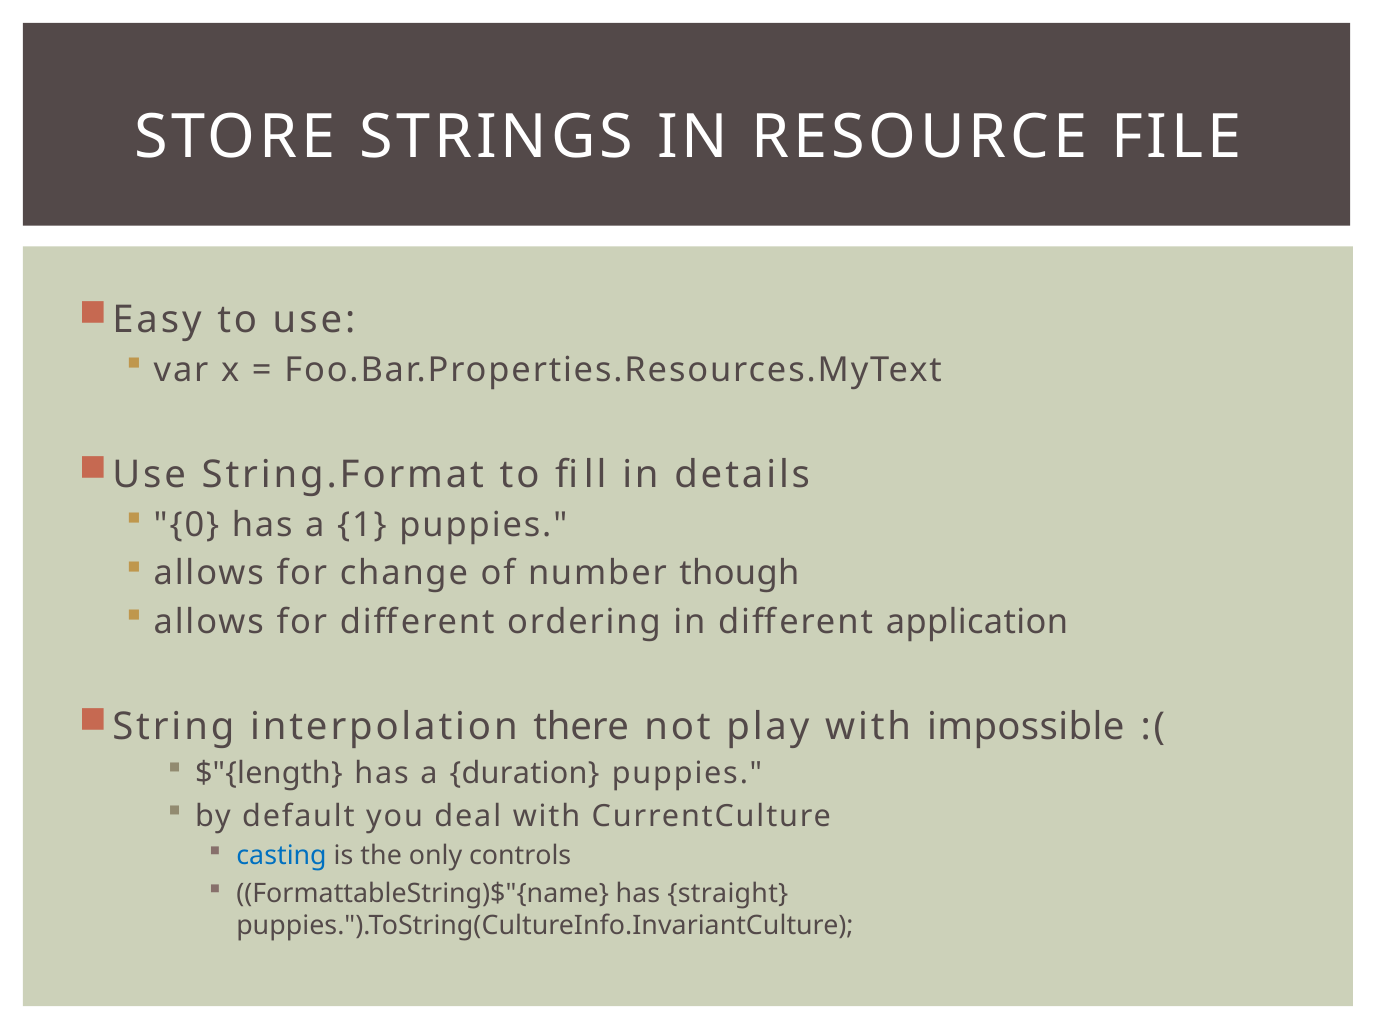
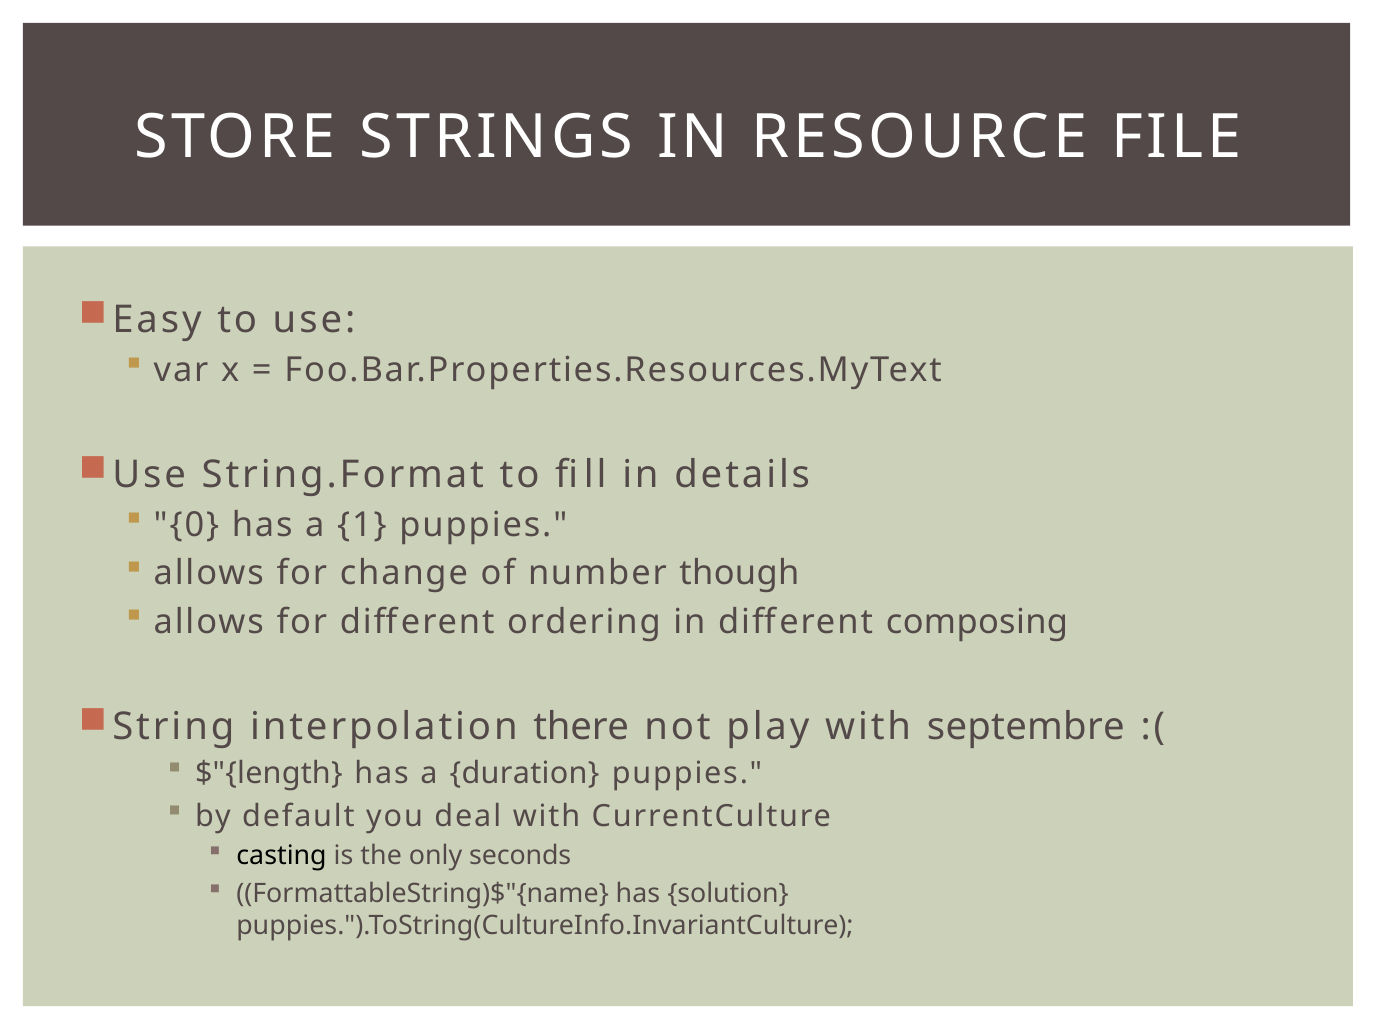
application: application -> composing (977, 622)
impossible: impossible -> septembre (1026, 727)
casting colour: blue -> black (282, 856)
controls: controls -> seconds (520, 856)
straight: straight -> solution (728, 893)
